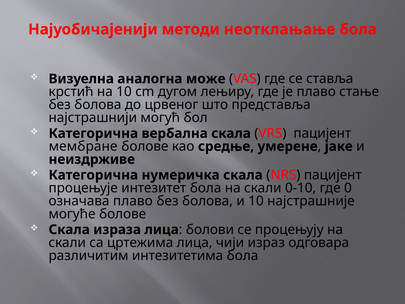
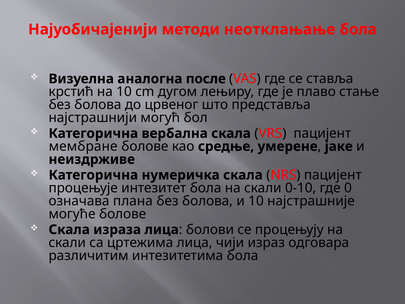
може: може -> после (206, 79)
означава плаво: плаво -> плана (133, 201)
